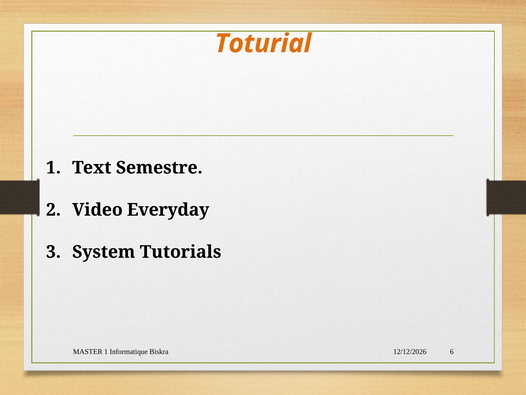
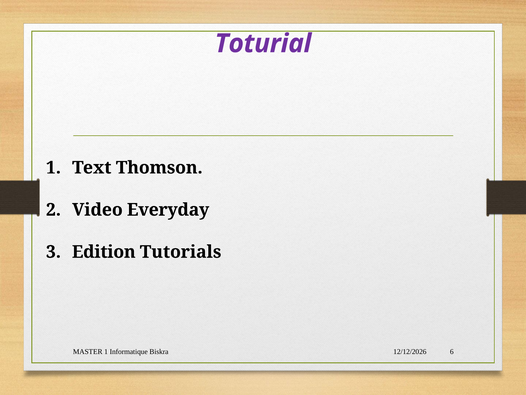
Toturial colour: orange -> purple (263, 43)
Semestre: Semestre -> Thomson (159, 167)
System: System -> Edition (104, 252)
